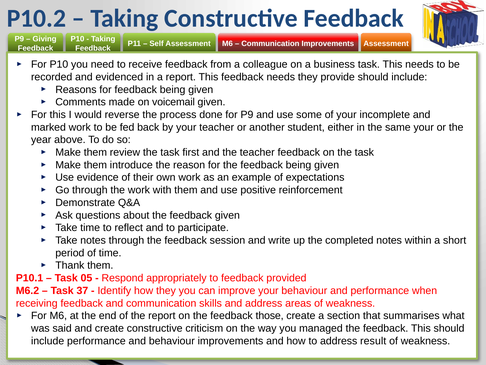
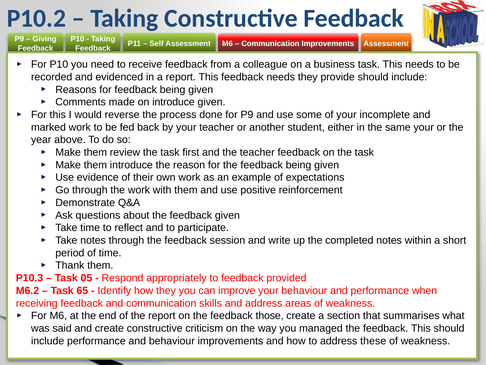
on voicemail: voicemail -> introduce (173, 102)
P10.1: P10.1 -> P10.3 (30, 278)
37: 37 -> 65 (82, 290)
result: result -> these (373, 340)
